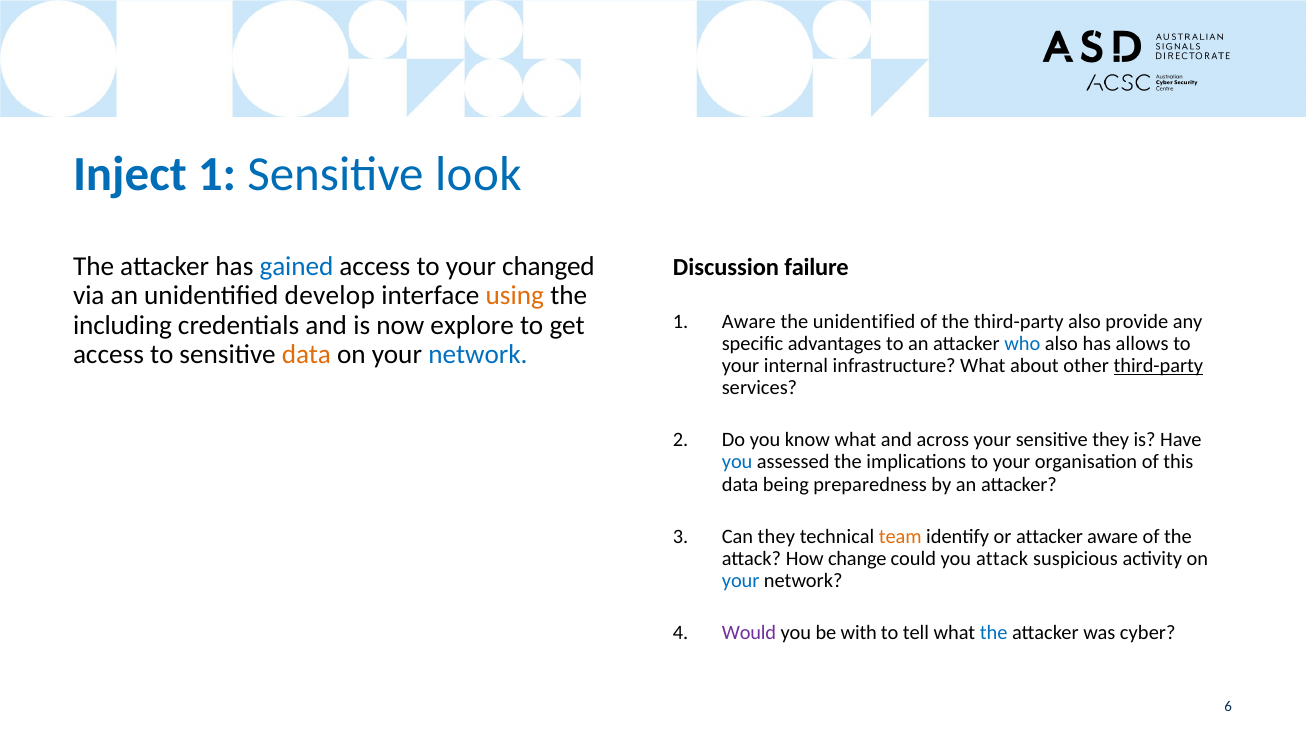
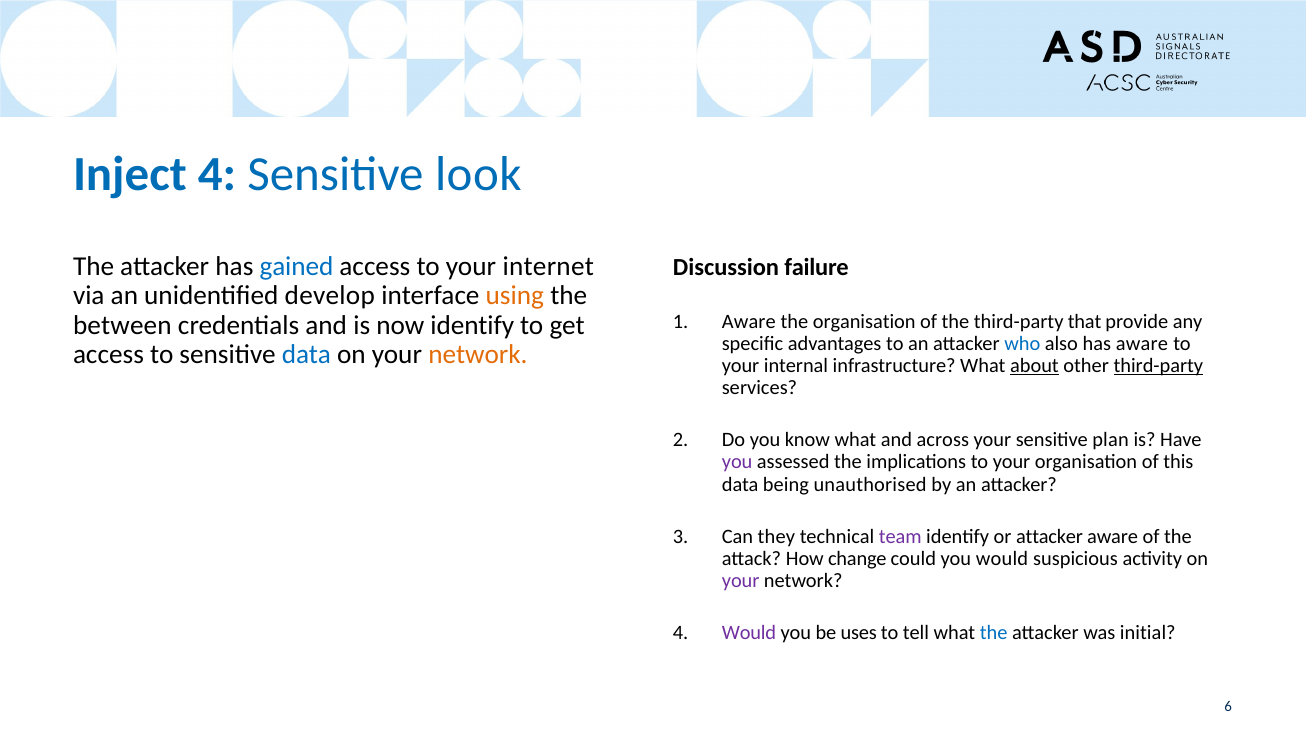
Inject 1: 1 -> 4 (217, 174)
changed: changed -> internet (548, 266)
the unidentified: unidentified -> organisation (864, 322)
third-party also: also -> that (1085, 322)
including: including -> between (122, 325)
now explore: explore -> identify (472, 325)
has allows: allows -> aware (1142, 344)
data colour: orange -> blue (306, 355)
network colour: blue -> orange (478, 355)
about underline: none -> present (1034, 366)
sensitive they: they -> plan (1111, 440)
you colour: blue -> purple (737, 462)
preparedness: preparedness -> unauthorised (870, 484)
team colour: orange -> purple (900, 536)
you attack: attack -> would (1002, 558)
your colour: blue -> purple (741, 580)
with: with -> uses (859, 632)
cyber: cyber -> initial (1148, 632)
